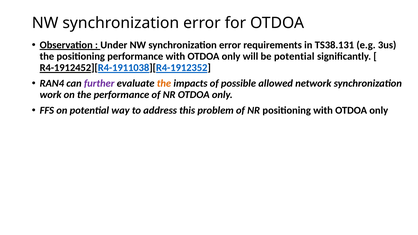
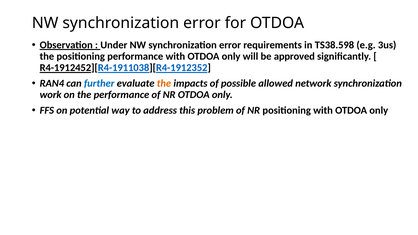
TS38.131: TS38.131 -> TS38.598 (334, 45)
be potential: potential -> approved (294, 56)
further colour: purple -> blue (99, 84)
